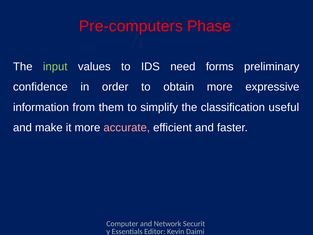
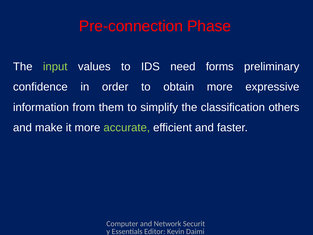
Pre-computers: Pre-computers -> Pre-connection (131, 26)
useful: useful -> others (284, 107)
accurate colour: pink -> light green (127, 128)
